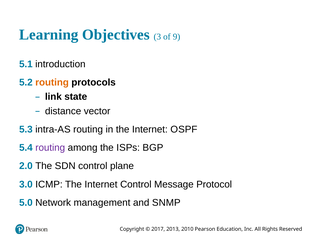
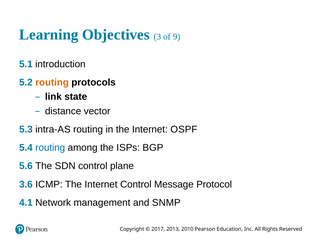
routing colour: purple -> blue (50, 148)
2.0: 2.0 -> 5.6 (26, 166)
3.0: 3.0 -> 3.6 (26, 185)
5.0: 5.0 -> 4.1 (26, 203)
